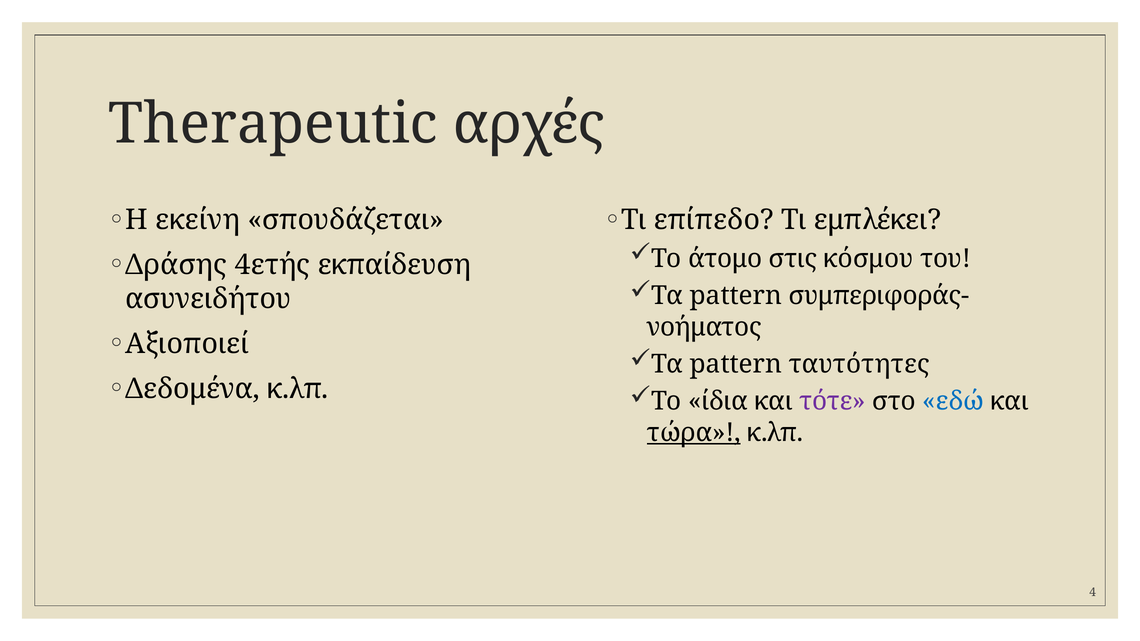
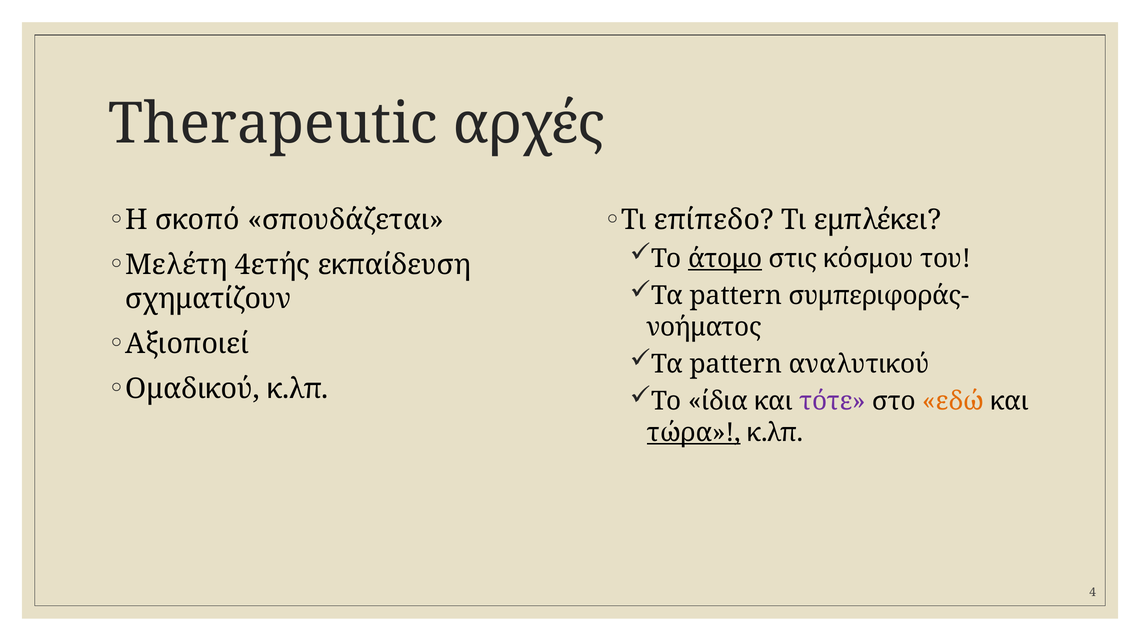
εκείνη: εκείνη -> σκοπό (198, 220)
άτομο underline: none -> present (725, 259)
Δράσης: Δράσης -> Μελέτη (176, 265)
ασυνειδήτου: ασυνειδήτου -> σχηματίζουν (208, 299)
ταυτότητες: ταυτότητες -> αναλυτικού (859, 364)
Δεδομένα: Δεδομένα -> Ομαδικού (193, 389)
εδώ colour: blue -> orange (953, 402)
